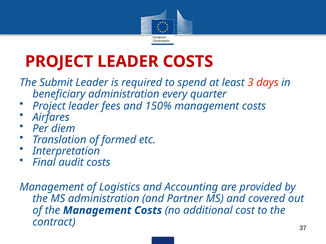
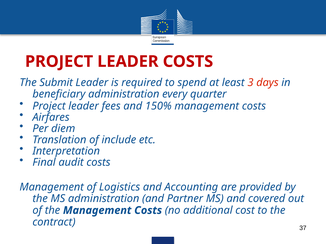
formed: formed -> include (119, 140)
